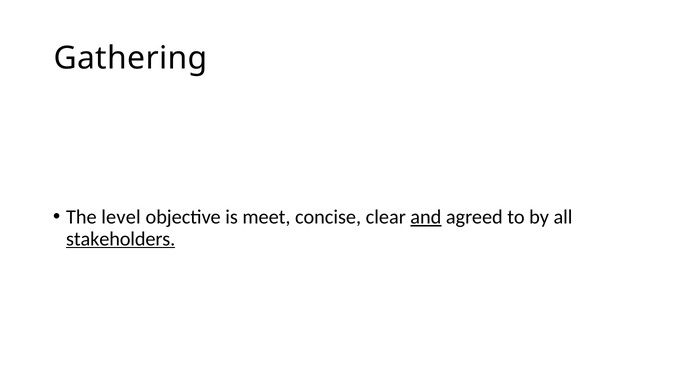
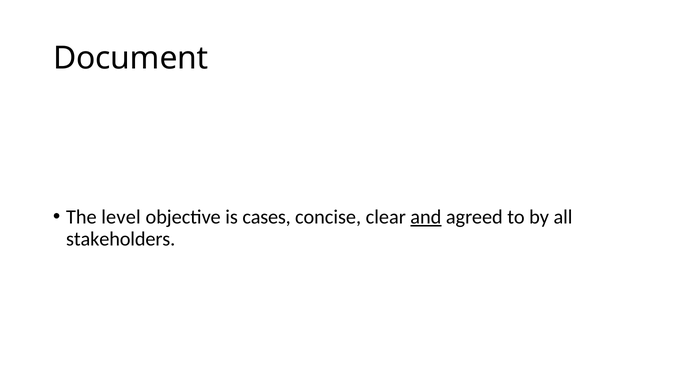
Gathering: Gathering -> Document (131, 58)
meet: meet -> cases (267, 217)
stakeholders underline: present -> none (121, 239)
